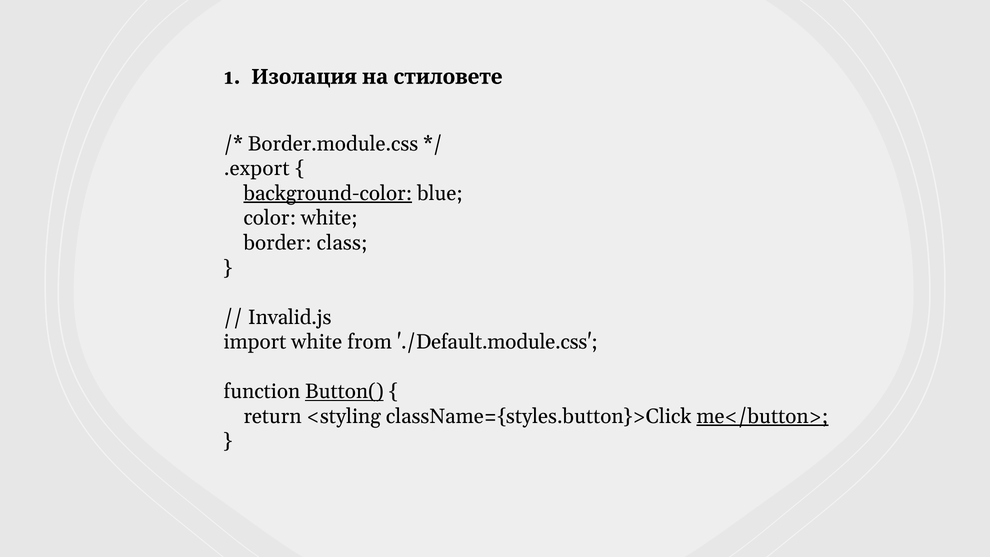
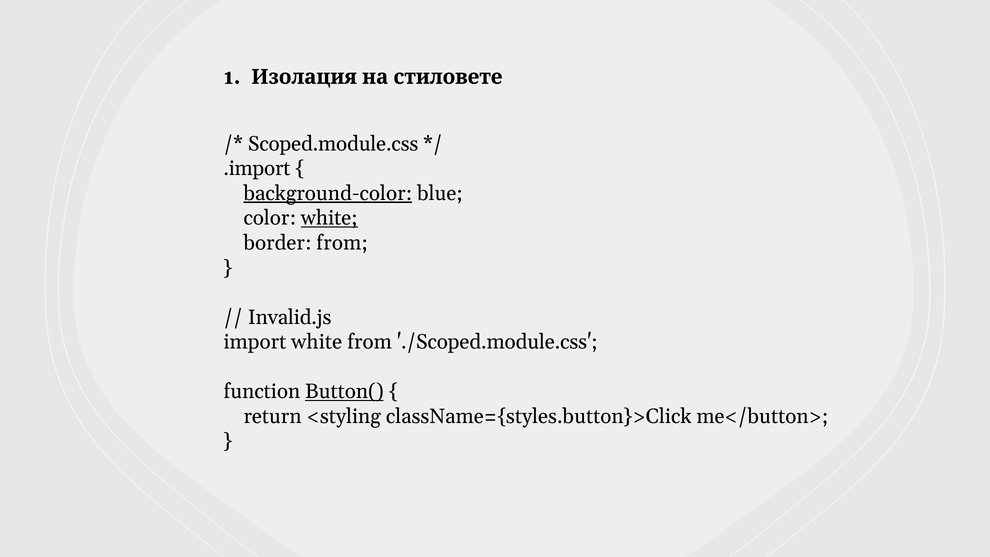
Border.module.css: Border.module.css -> Scoped.module.css (333, 144)
.export: .export -> .import (257, 169)
white underline: none -> present (329, 218)
border class: class -> from (342, 243)
./Default.module.css: ./Default.module.css -> ./Scoped.module.css (497, 342)
me</button> underline: present -> none (762, 416)
